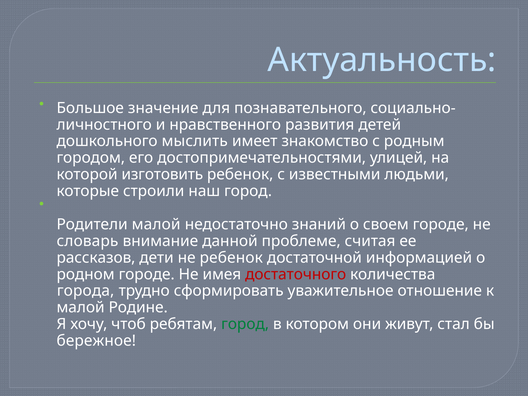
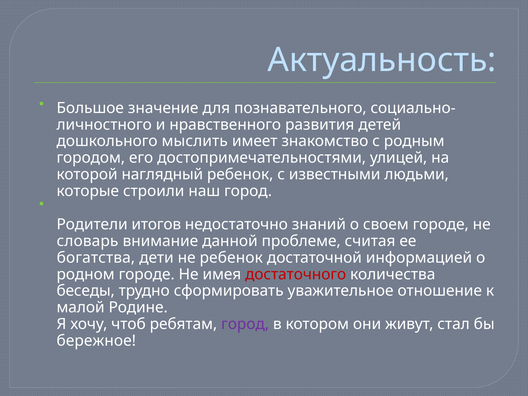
изготовить: изготовить -> наглядный (162, 174)
Родители малой: малой -> итогов (156, 224)
рассказов: рассказов -> богатства (96, 258)
города: города -> беседы (86, 291)
город colour: green -> purple (245, 324)
